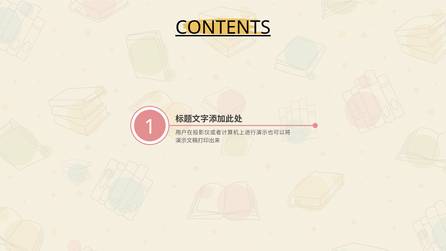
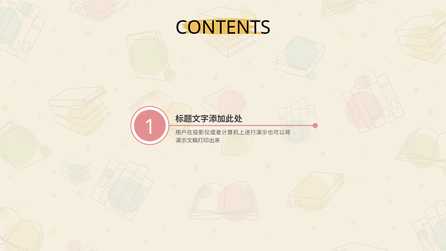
CONTENTS underline: present -> none (223, 28)
